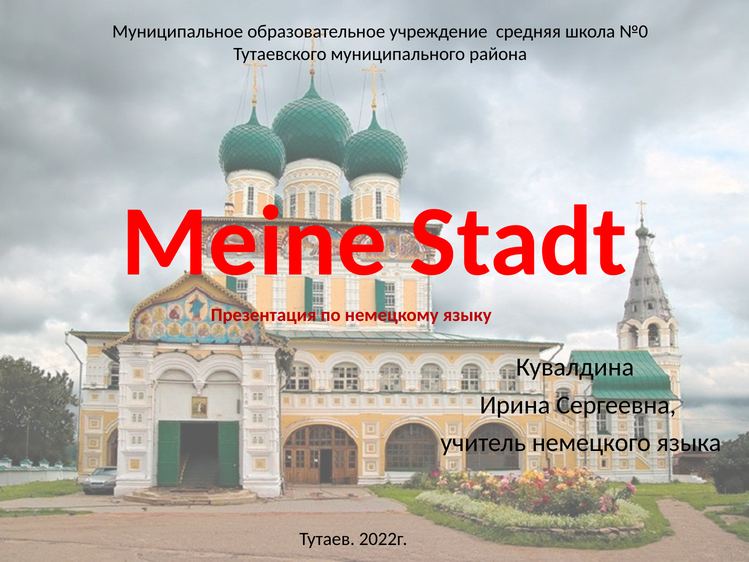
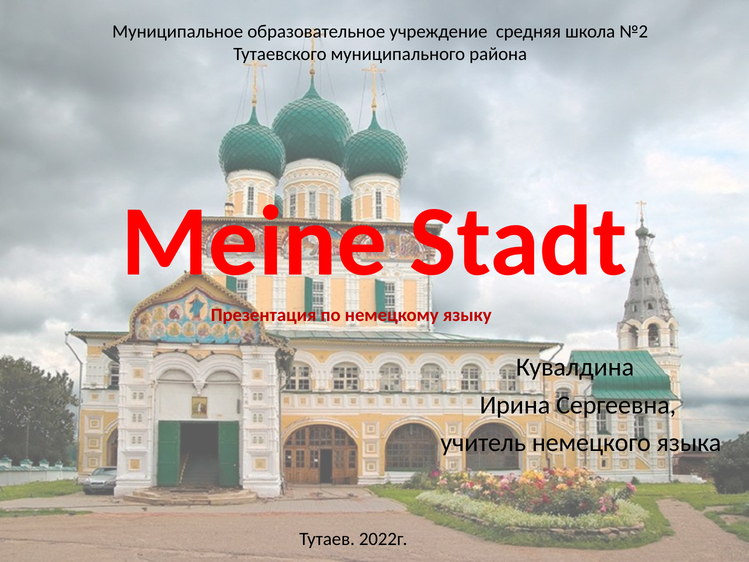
№0: №0 -> №2 (634, 32)
